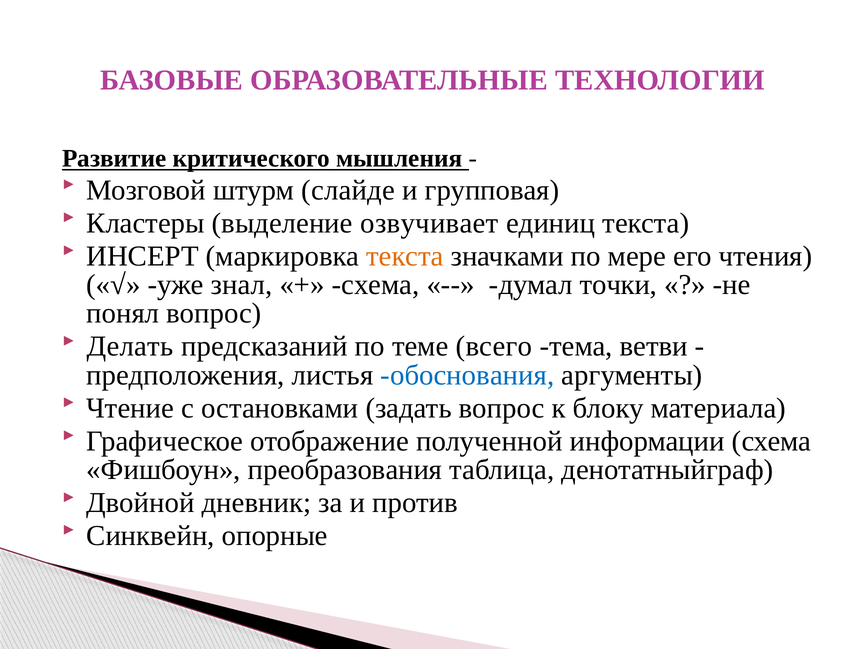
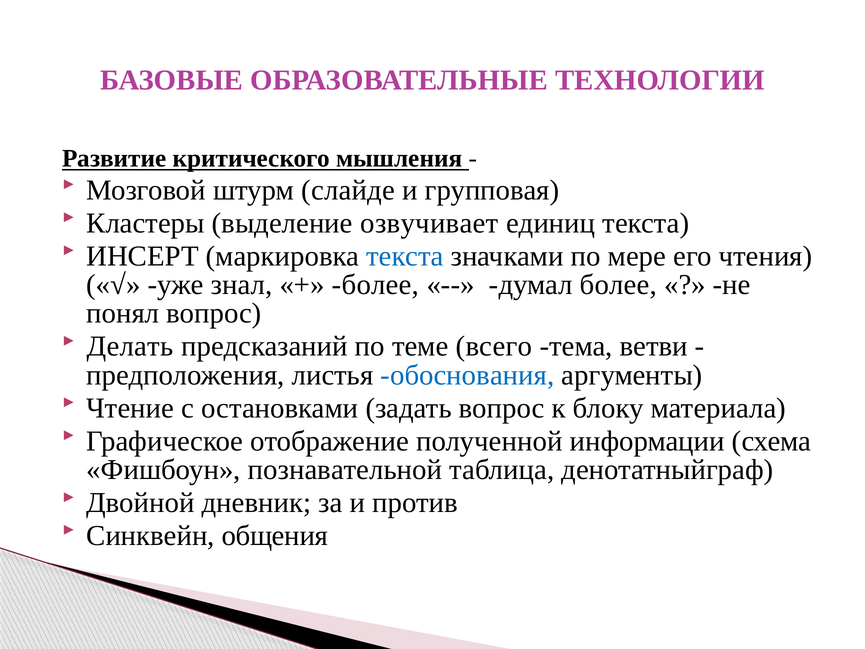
текста colour: orange -> blue (405, 256)
схема: схема -> более (375, 285)
думал точки: точки -> более (618, 285)
преобразования: преобразования -> познавательной (345, 470)
опорные: опорные -> общения (275, 535)
